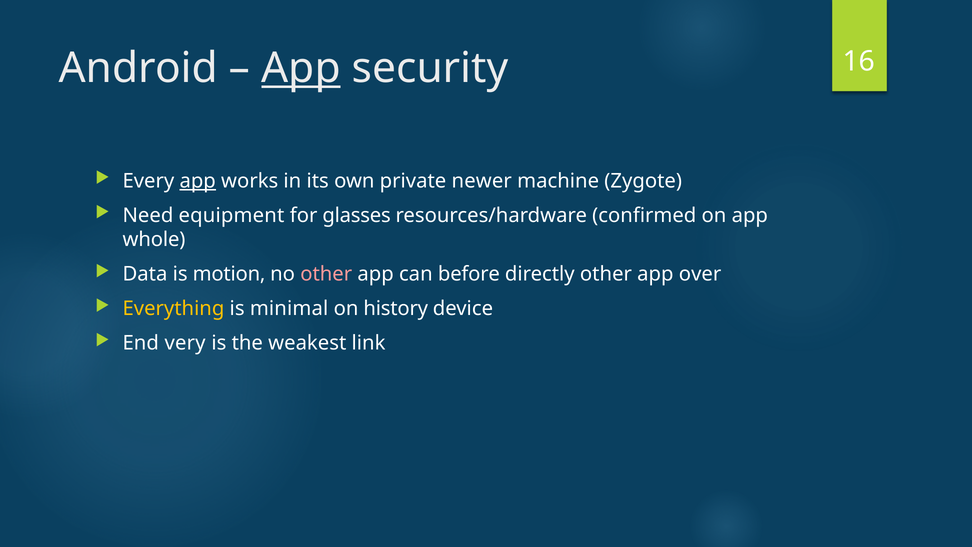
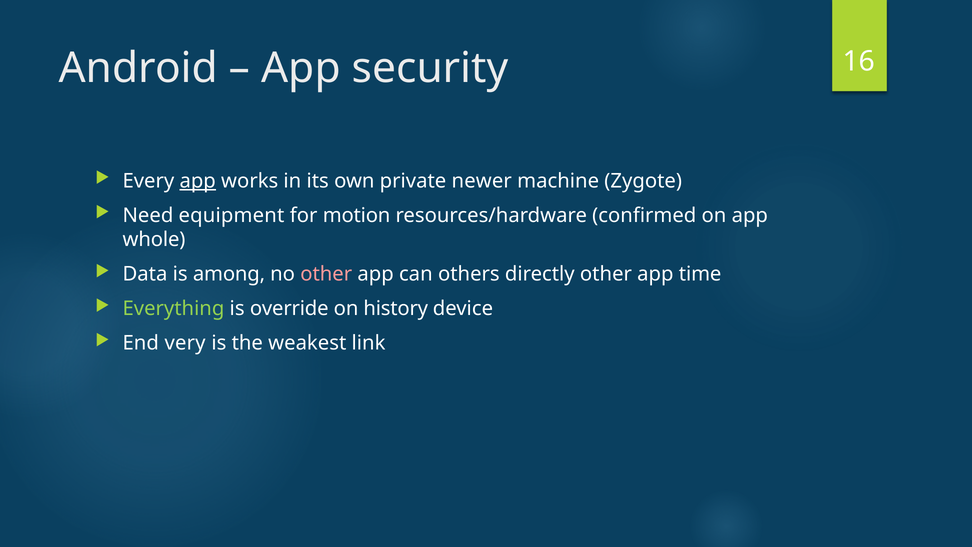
App underline: present -> none (301, 68)
glasses: glasses -> motion (357, 215)
motion: motion -> among (229, 274)
before: before -> others (469, 274)
over: over -> time (700, 274)
Everything colour: yellow -> light green (173, 309)
minimal: minimal -> override (289, 309)
